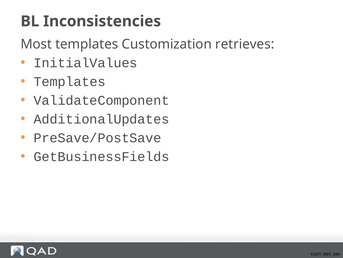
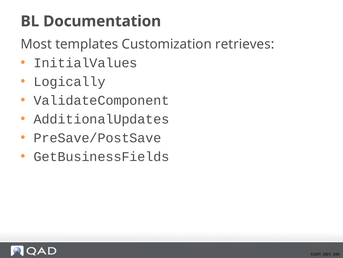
Inconsistencies: Inconsistencies -> Documentation (102, 21)
Templates: Templates -> Logically (70, 81)
